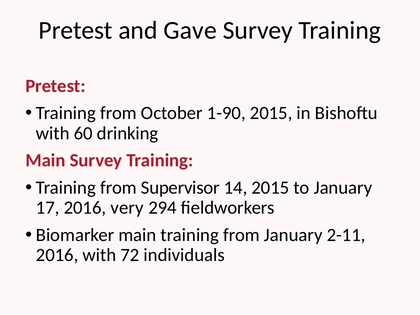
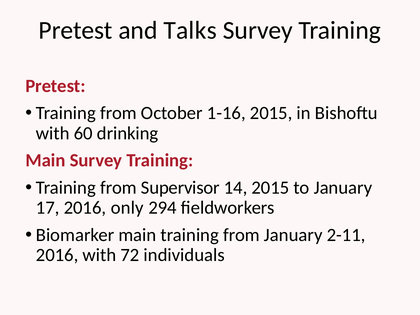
Gave: Gave -> Talks (190, 30)
1-90: 1-90 -> 1-16 (226, 113)
very: very -> only (127, 208)
